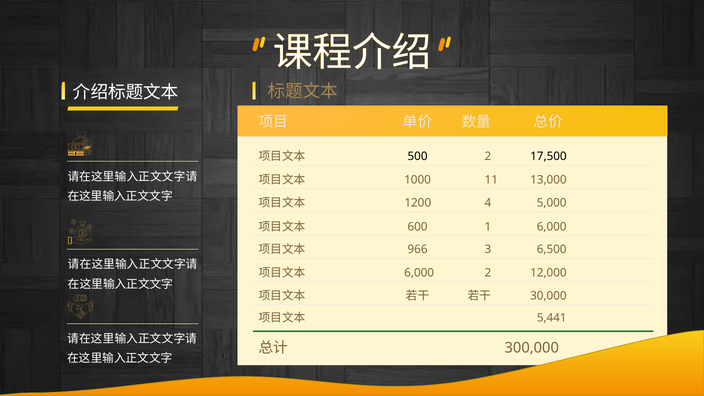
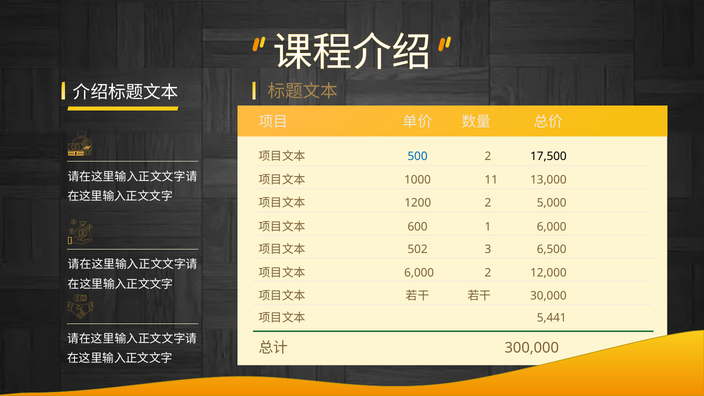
500 colour: black -> blue (418, 157)
1200 4: 4 -> 2 (488, 203)
966: 966 -> 502 (418, 249)
